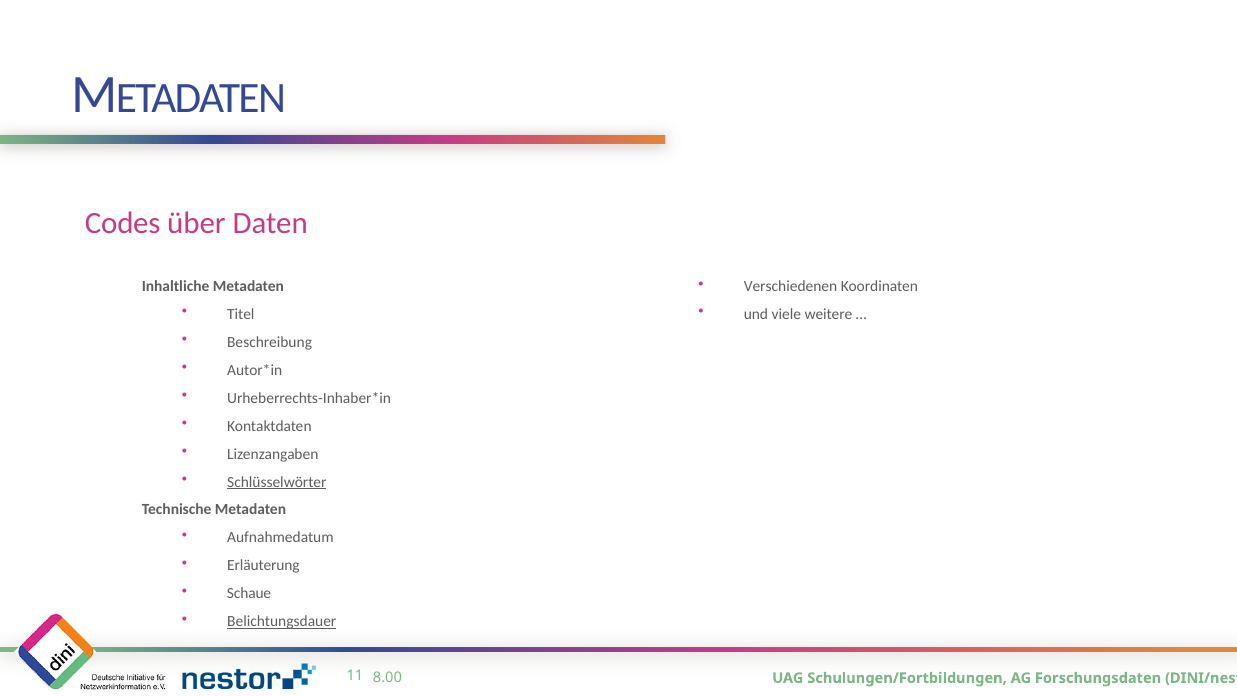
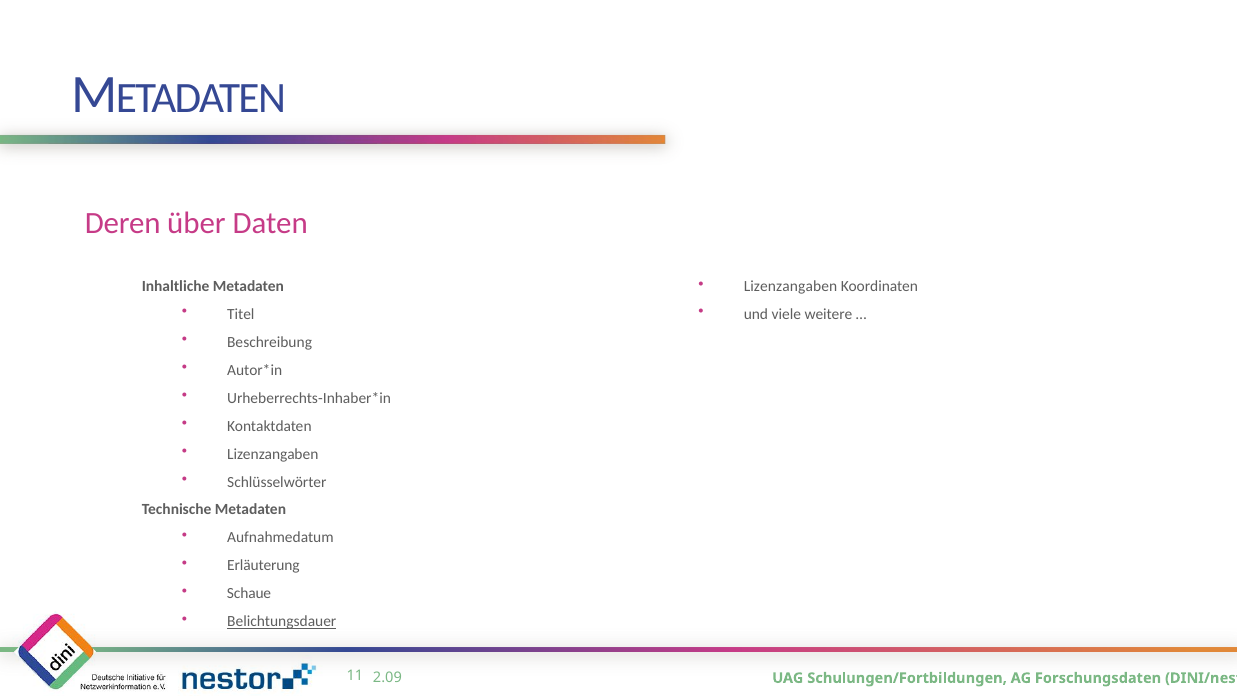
Codes: Codes -> Deren (123, 223)
Verschiedenen: Verschiedenen -> Lizenzangaben (790, 286)
Schlüsselwörter underline: present -> none (277, 482)
8.00: 8.00 -> 2.09 (387, 677)
